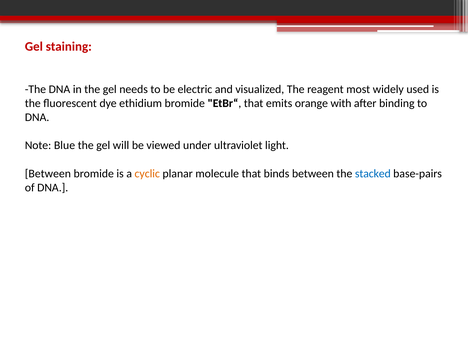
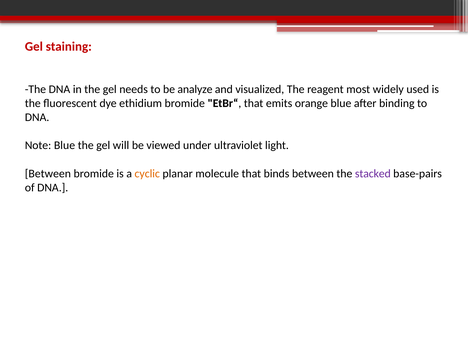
electric: electric -> analyze (195, 89)
orange with: with -> blue (341, 103)
stacked colour: blue -> purple (373, 174)
